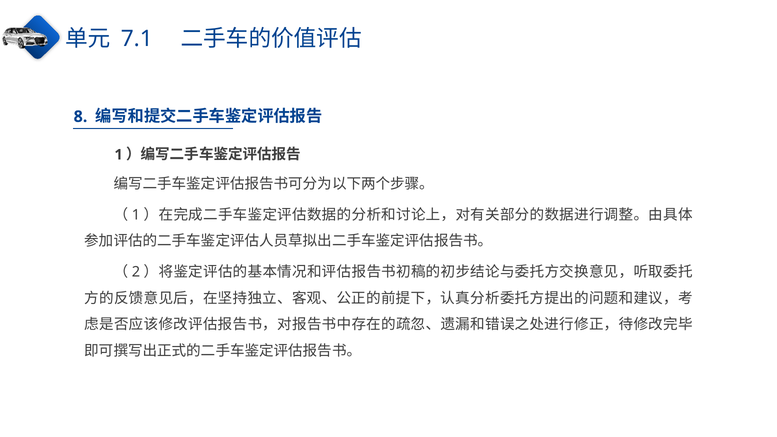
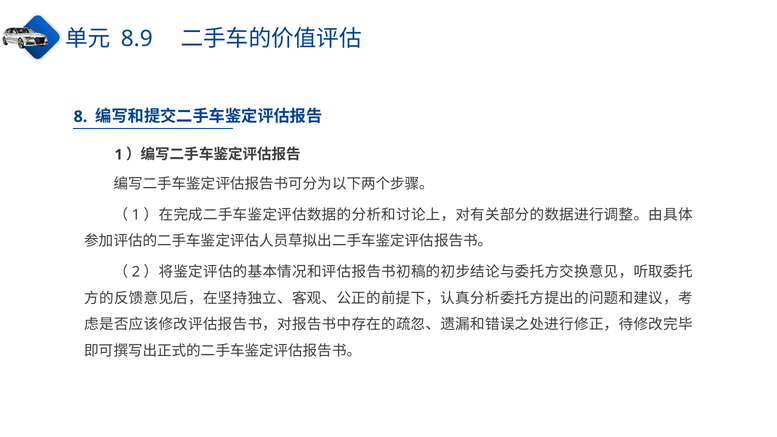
7.1: 7.1 -> 8.9 (137, 39)
